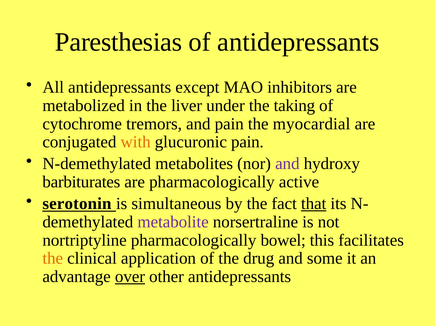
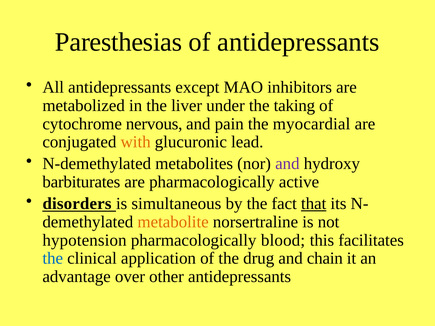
tremors: tremors -> nervous (154, 124)
glucuronic pain: pain -> lead (247, 142)
serotonin: serotonin -> disorders (77, 204)
metabolite colour: purple -> orange (173, 222)
nortriptyline: nortriptyline -> hypotension (84, 240)
bowel: bowel -> blood (283, 240)
the colour: orange -> blue (53, 259)
some: some -> chain (325, 259)
over underline: present -> none (130, 277)
